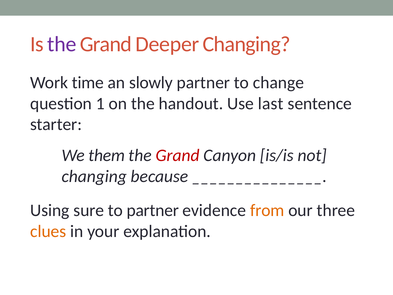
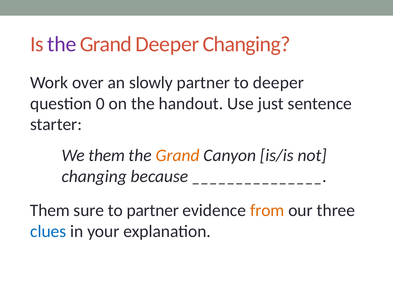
time: time -> over (88, 82)
to change: change -> deeper (278, 82)
1: 1 -> 0 (100, 103)
last: last -> just (271, 103)
Grand colour: red -> orange (178, 155)
Using: Using -> Them (50, 210)
clues colour: orange -> blue (48, 231)
